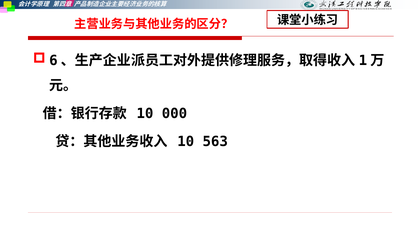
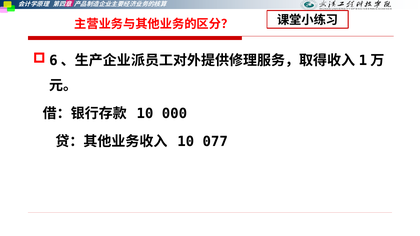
563: 563 -> 077 (215, 142)
